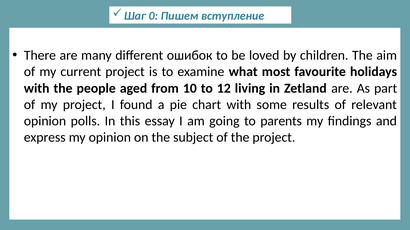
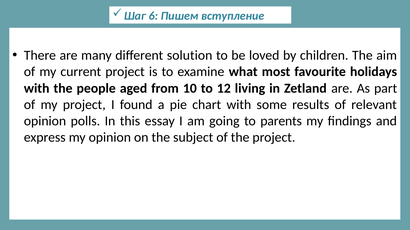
0: 0 -> 6 (153, 16)
ошибок: ошибок -> solution (190, 56)
